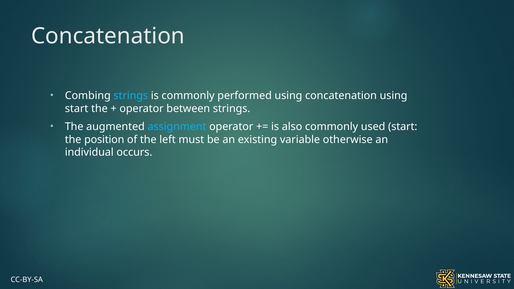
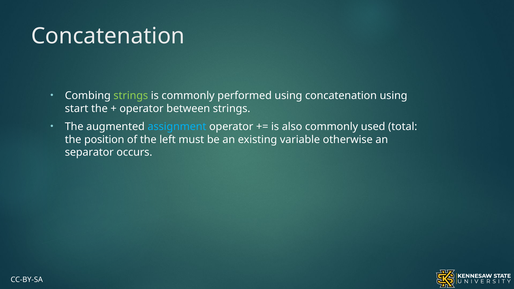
strings colour: light blue -> light green (131, 96)
used start: start -> total (403, 127)
individual: individual -> separator (89, 152)
